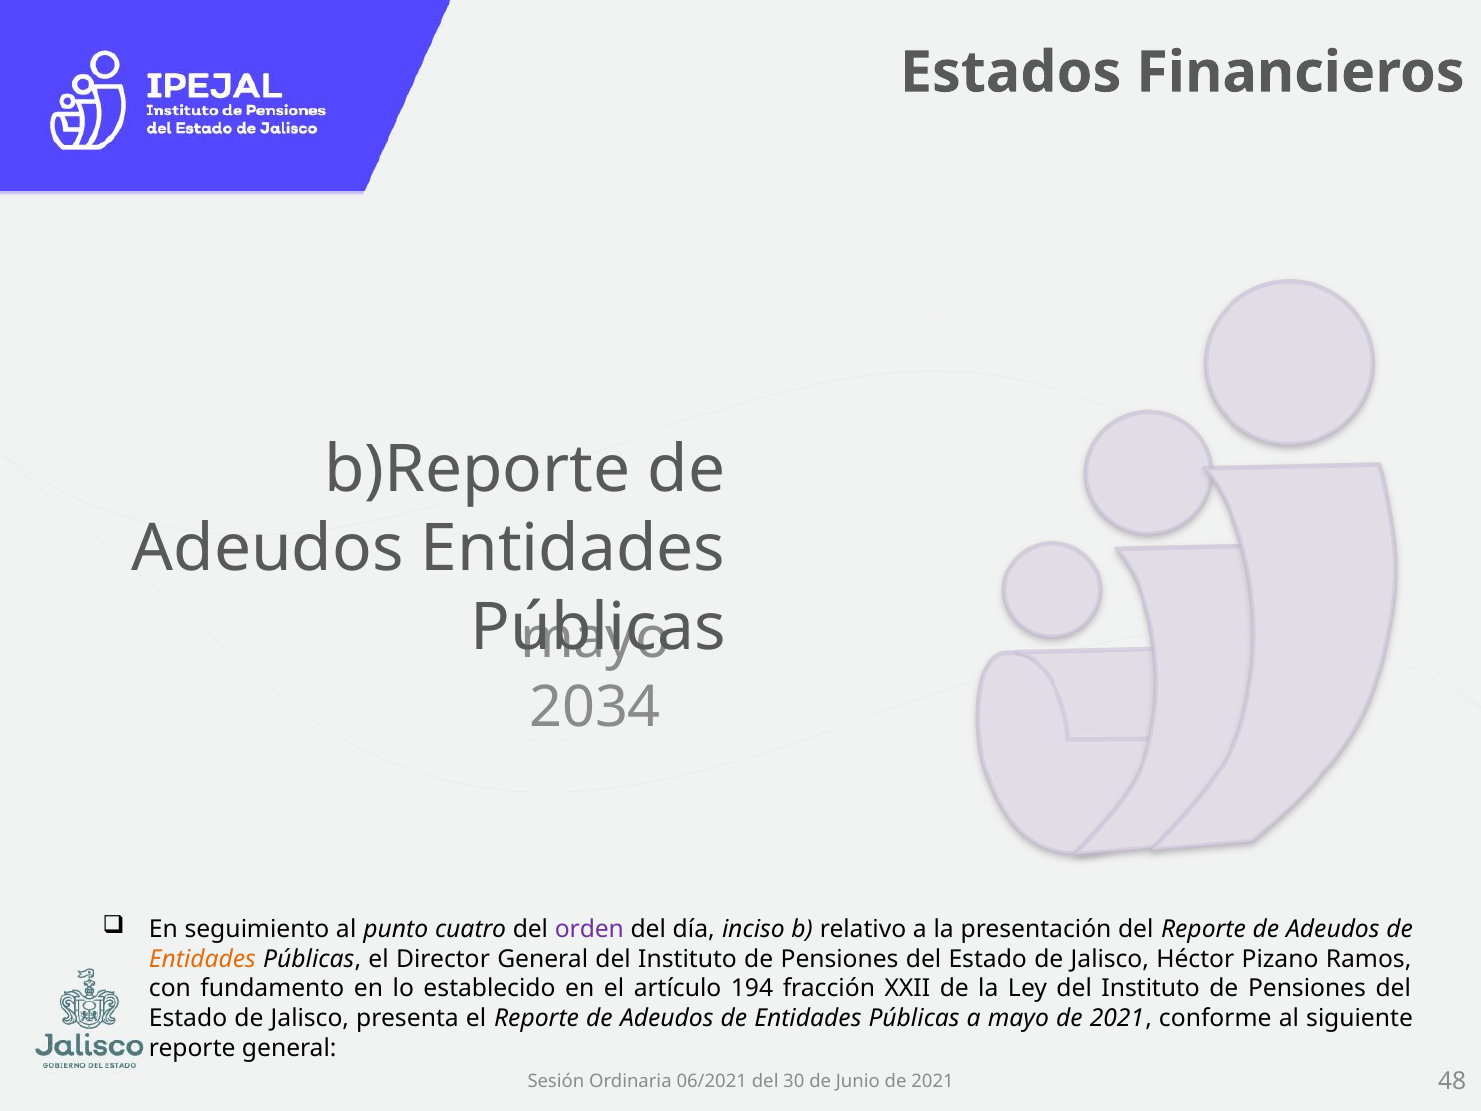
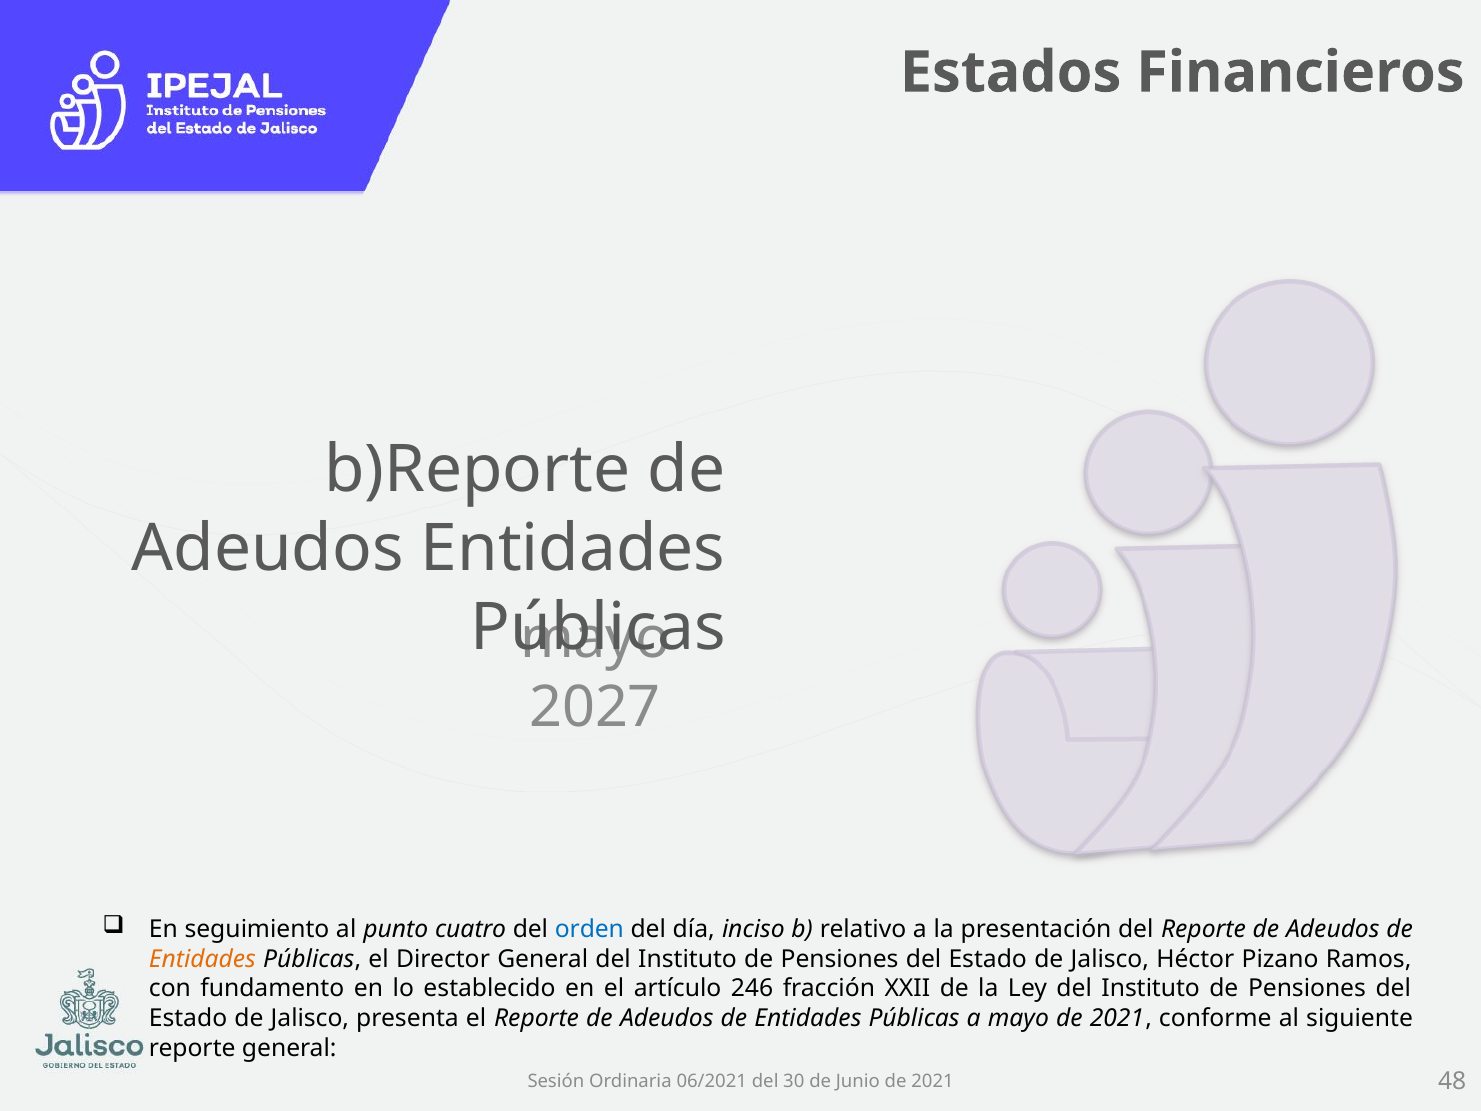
2034: 2034 -> 2027 (595, 708)
orden colour: purple -> blue (589, 929)
194: 194 -> 246 (752, 989)
